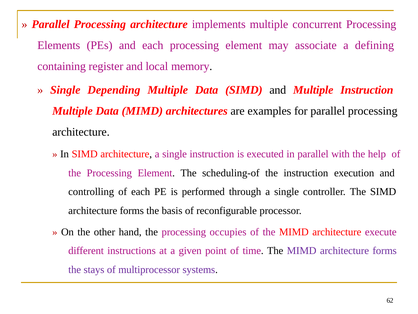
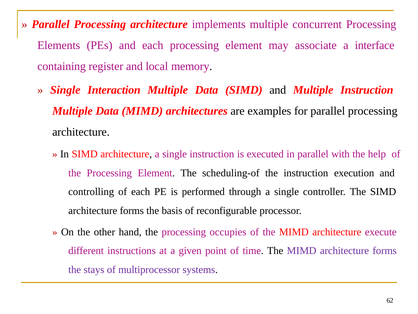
defining: defining -> interface (375, 45)
Depending: Depending -> Interaction (114, 90)
